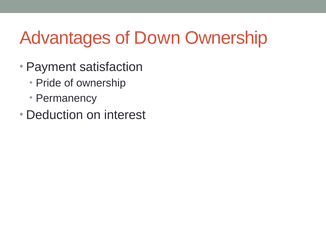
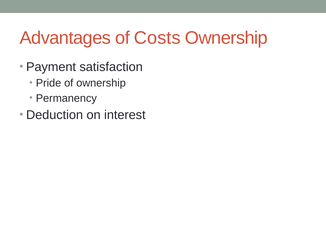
Down: Down -> Costs (157, 38)
